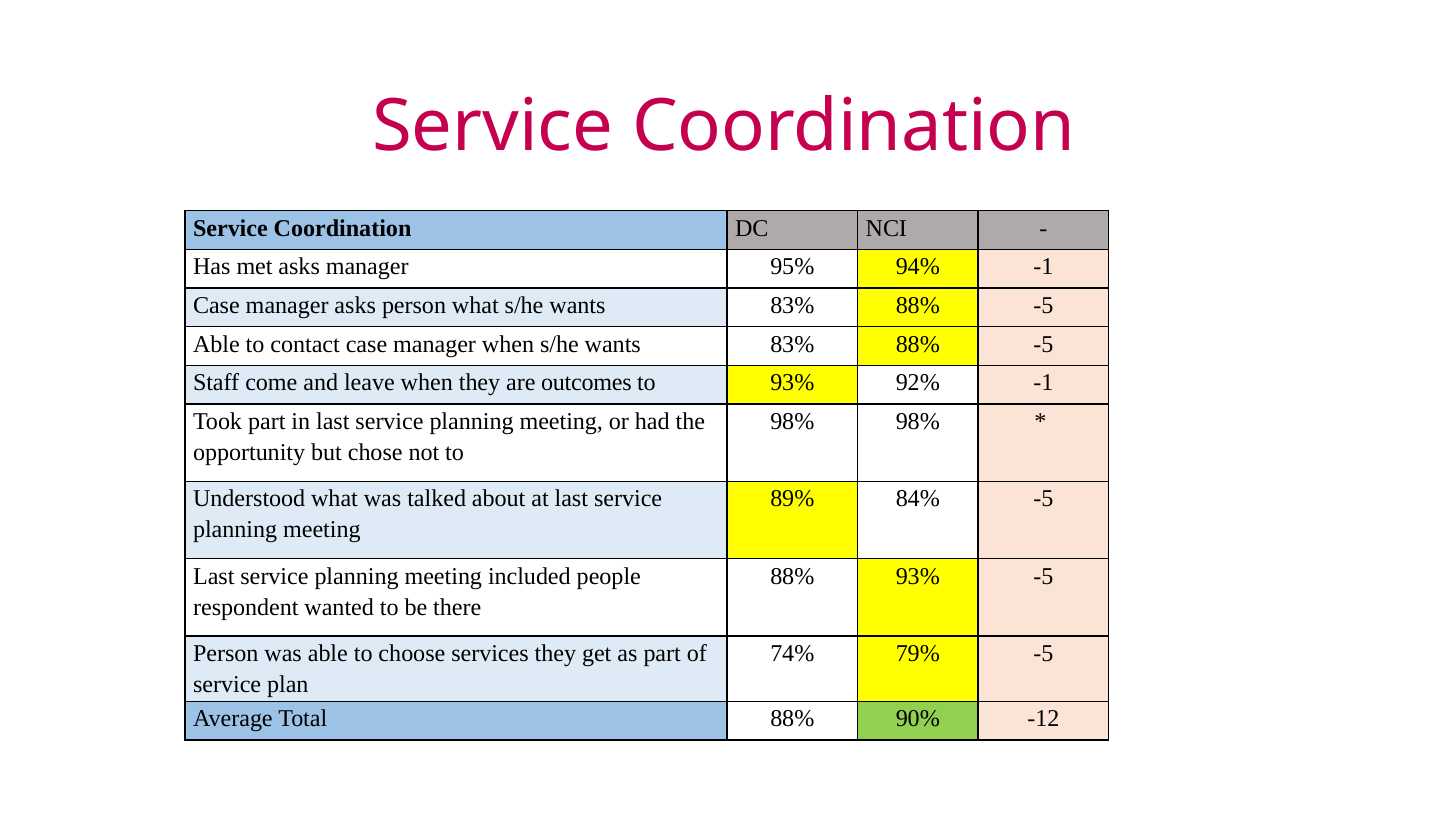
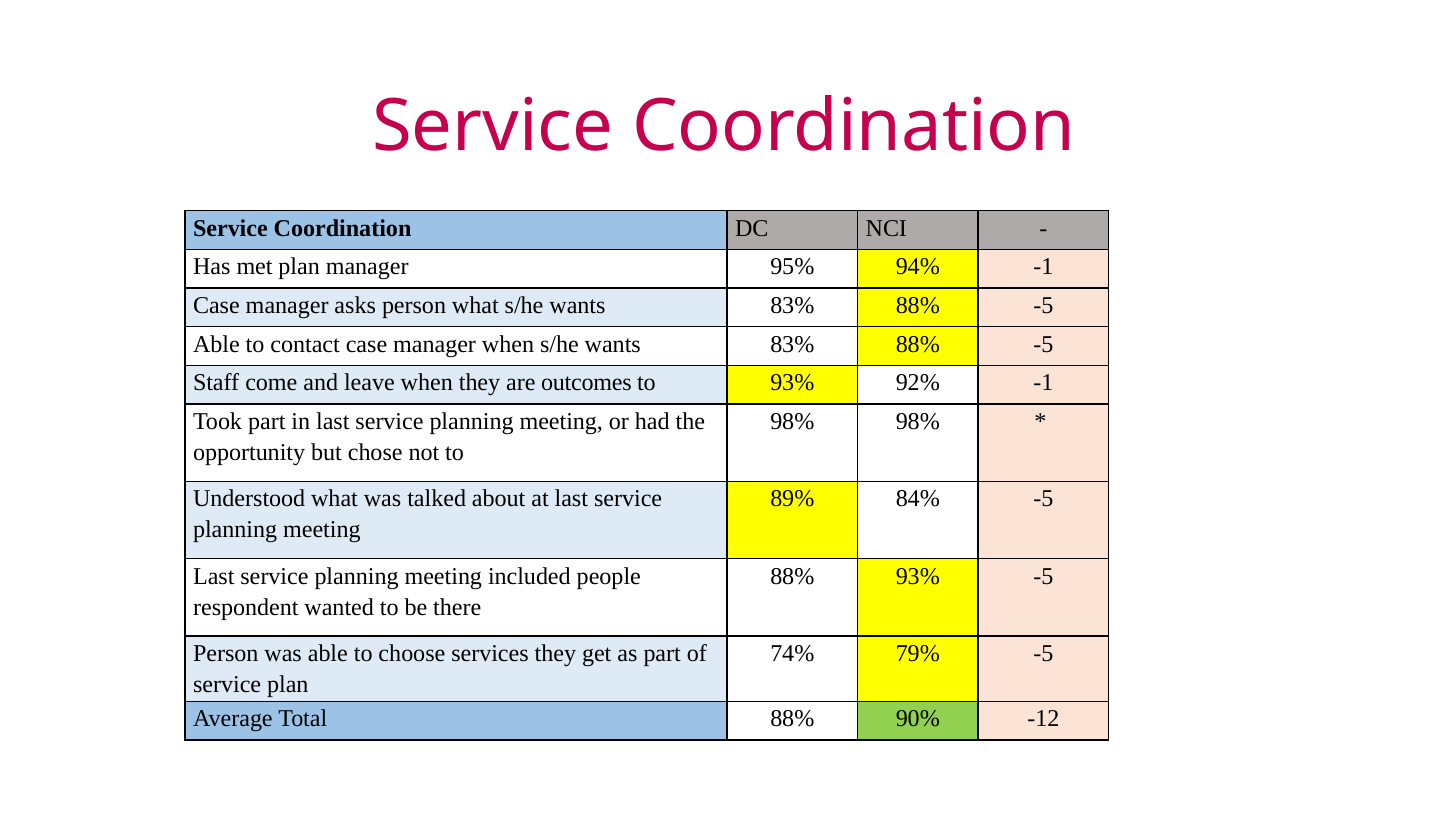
met asks: asks -> plan (299, 267)
